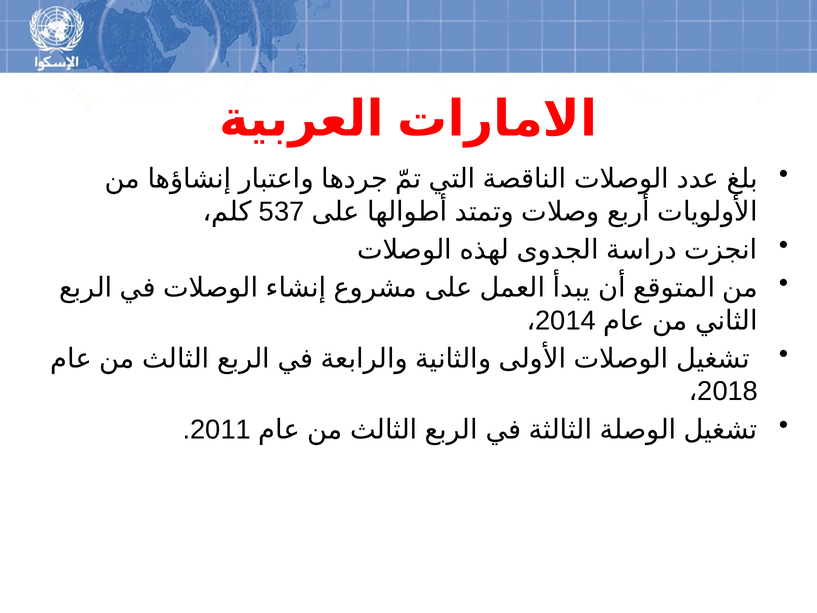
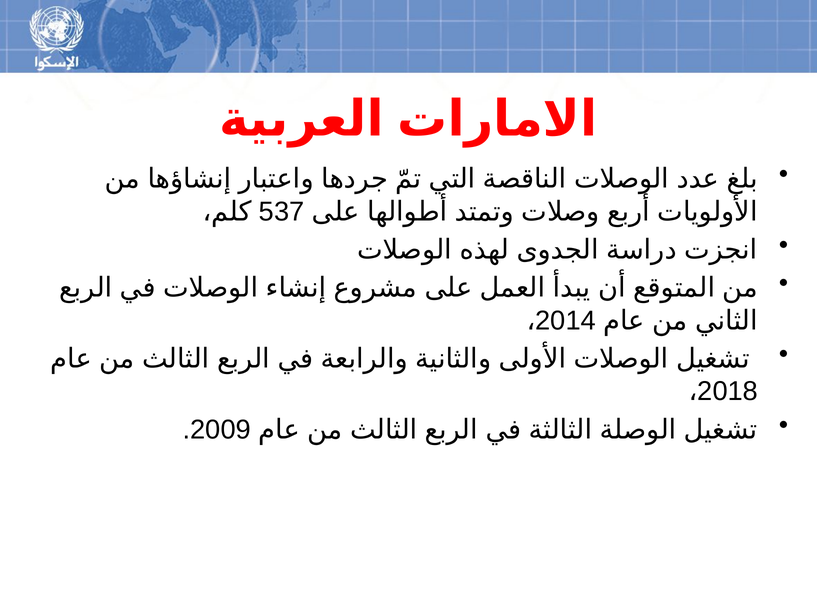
2011: 2011 -> 2009 (221, 429)
